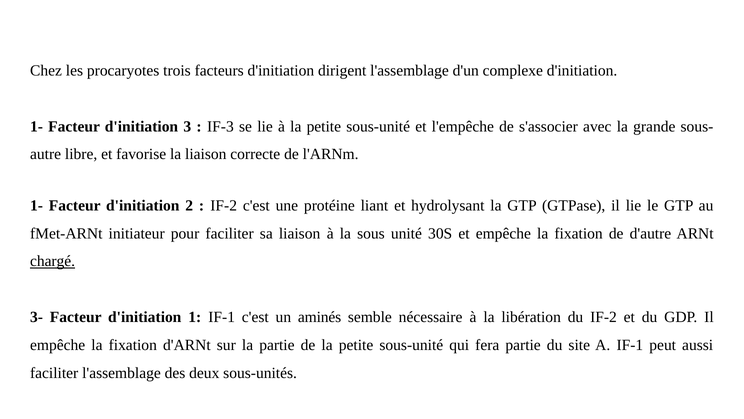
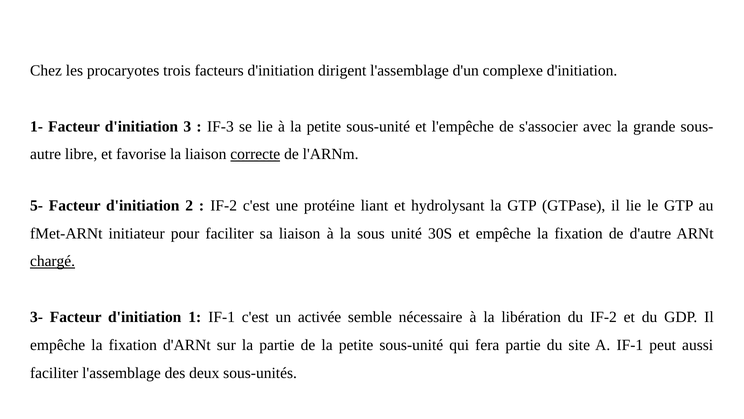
correcte underline: none -> present (255, 154)
1-: 1- -> 5- (37, 205)
aminés: aminés -> activée (320, 317)
